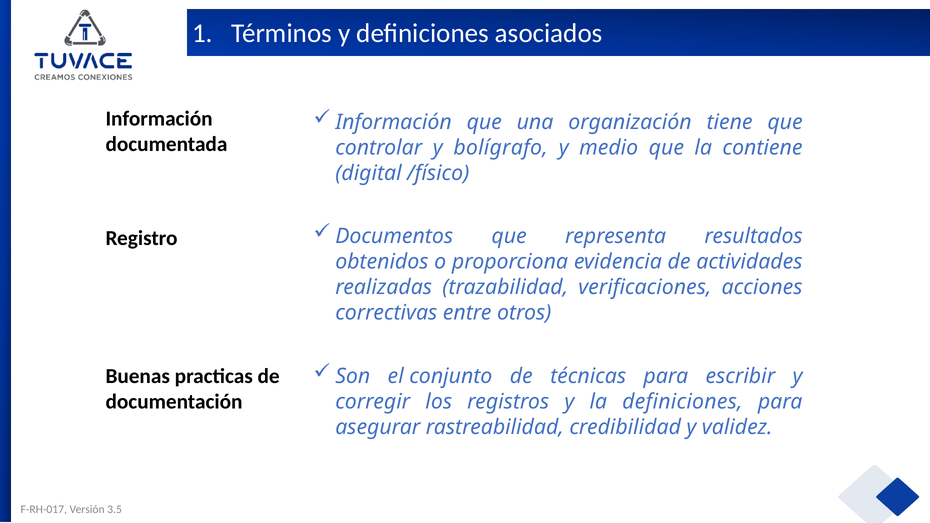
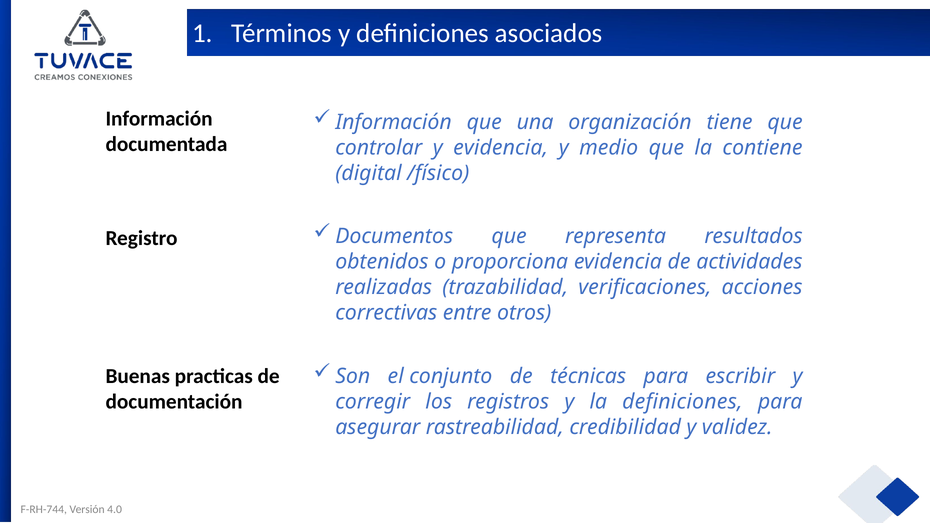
y bolígrafo: bolígrafo -> evidencia (501, 148)
F-RH-017: F-RH-017 -> F-RH-744 (44, 510)
3.5: 3.5 -> 4.0 (115, 510)
